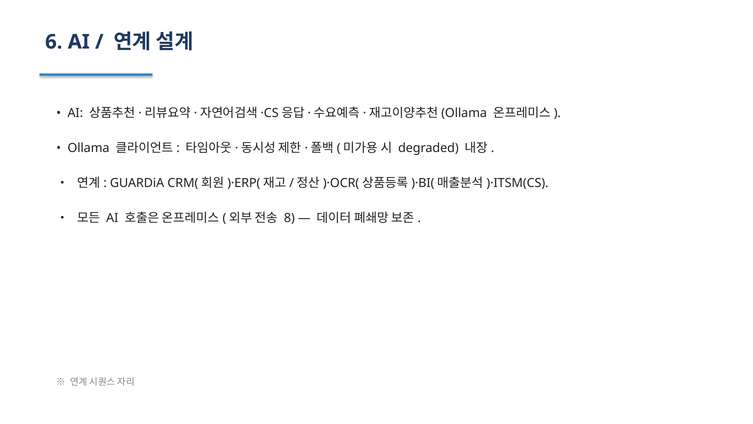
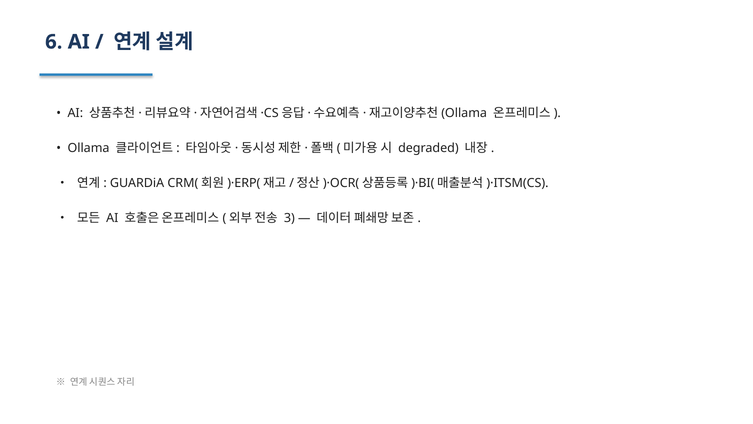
8: 8 -> 3 (289, 218)
